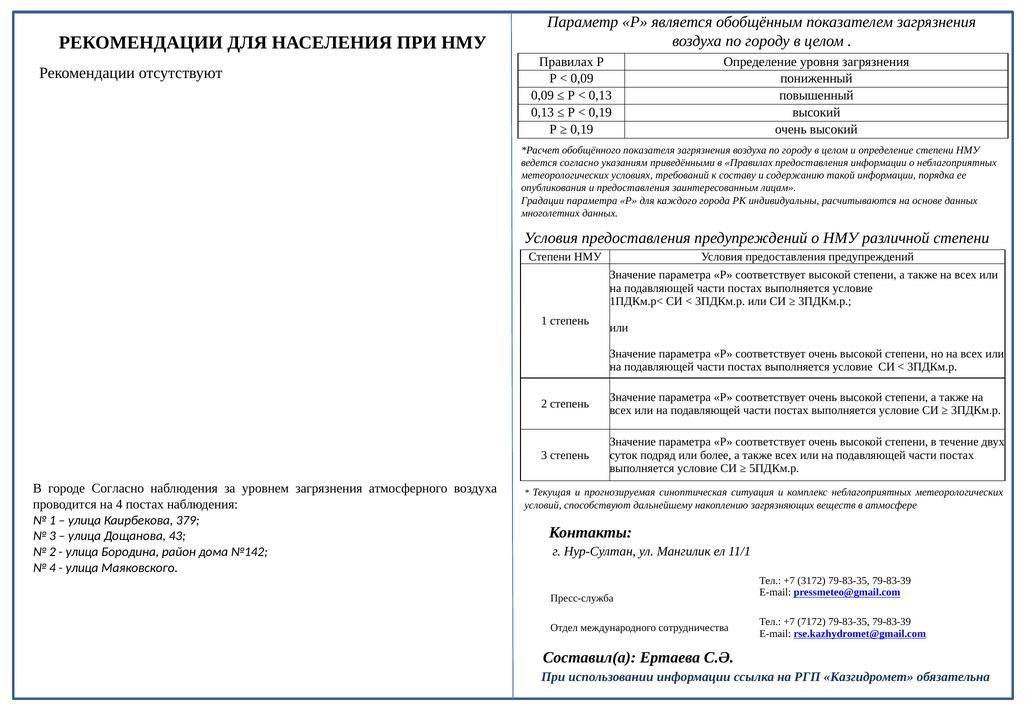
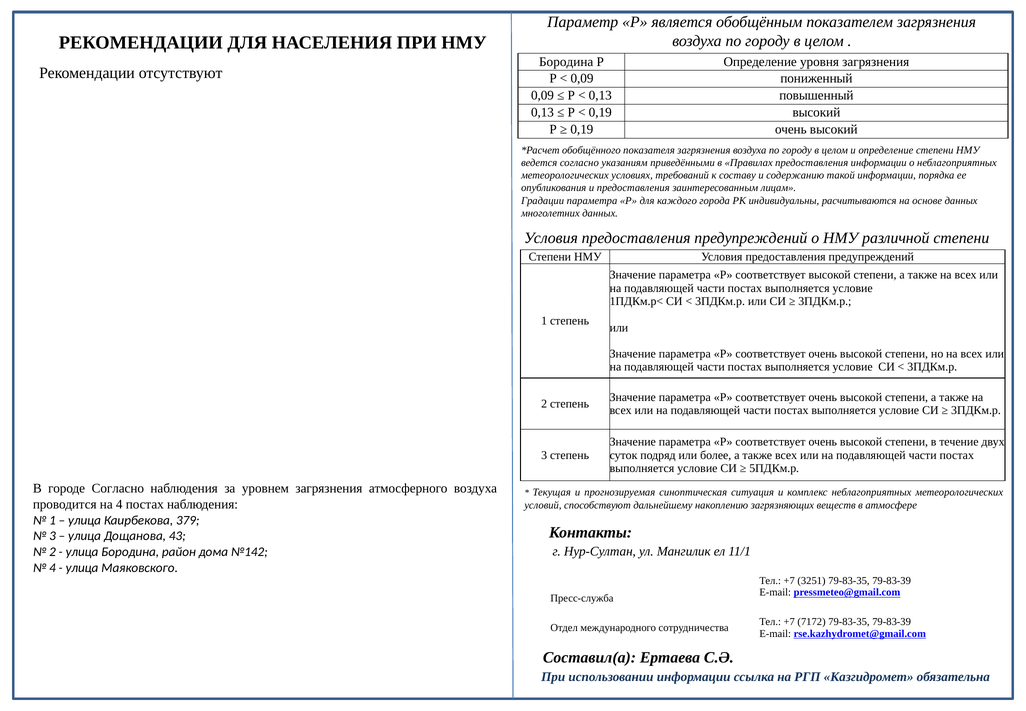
Правилах: Правилах -> Бородина (566, 62)
3172: 3172 -> 3251 (812, 580)
